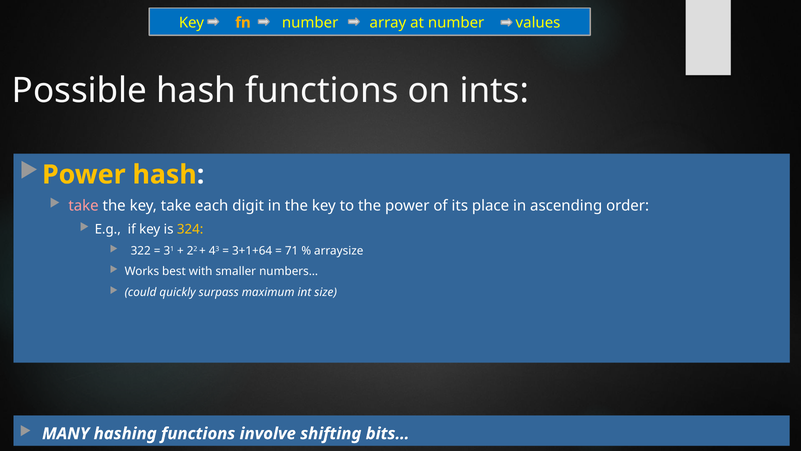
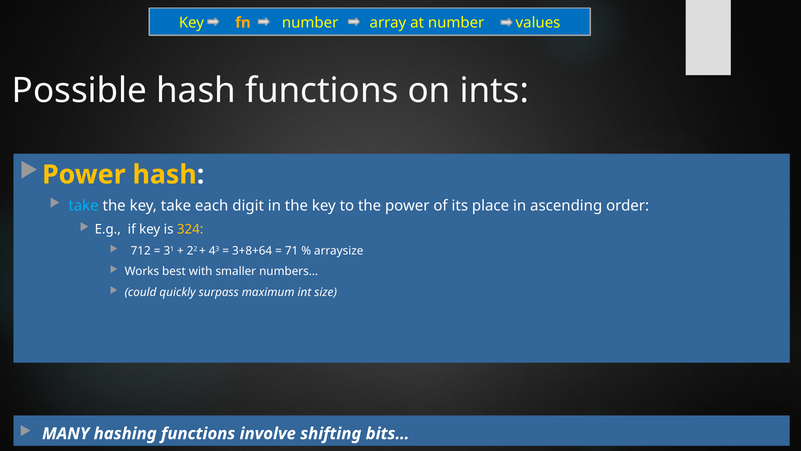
take colour: pink -> light blue (84, 205)
322: 322 -> 712 (141, 251)
3+1+64: 3+1+64 -> 3+8+64 (252, 251)
